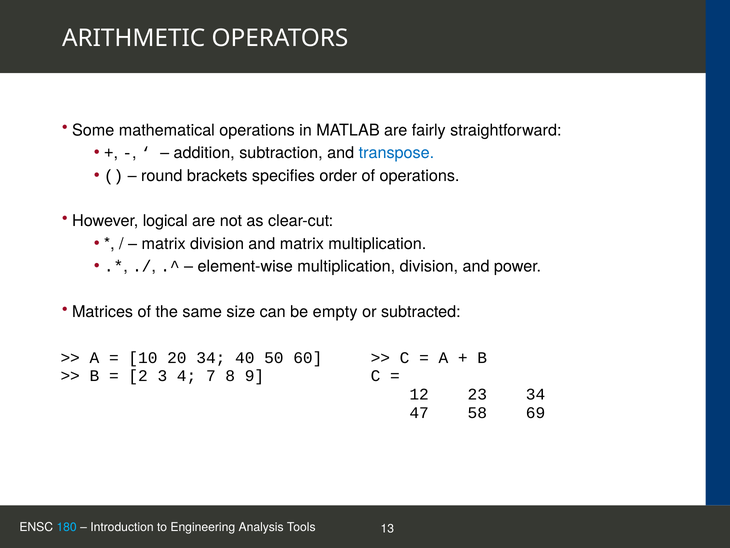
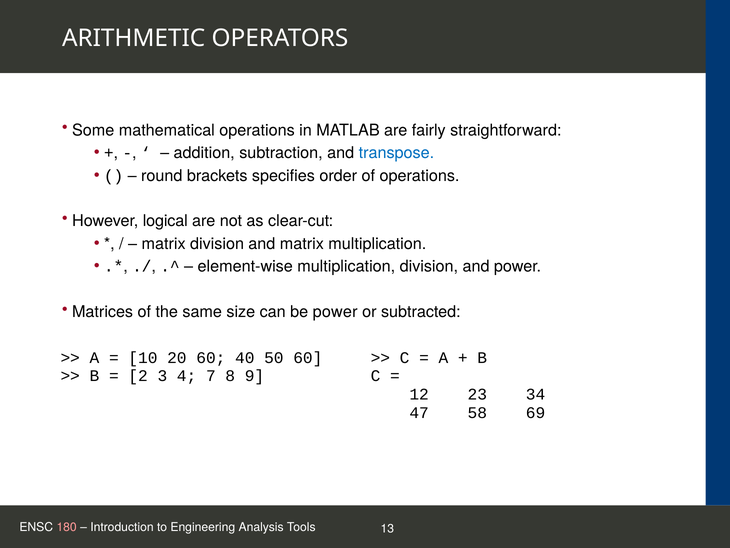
be empty: empty -> power (335, 312)
20 34: 34 -> 60 (211, 357)
180 colour: light blue -> pink (67, 527)
